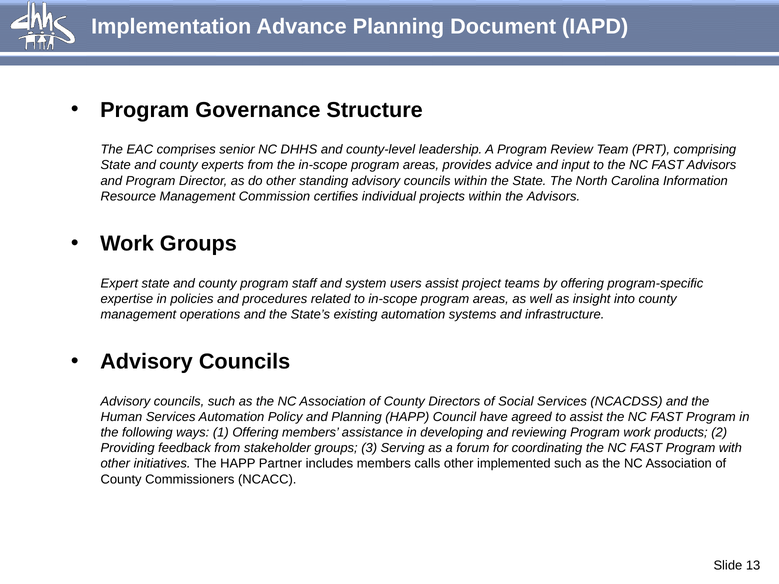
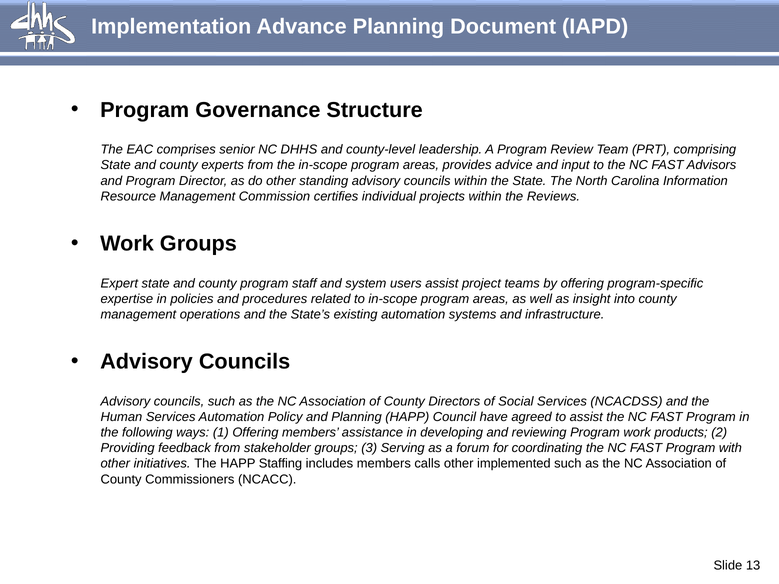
the Advisors: Advisors -> Reviews (553, 196)
Partner: Partner -> Staffing (281, 464)
